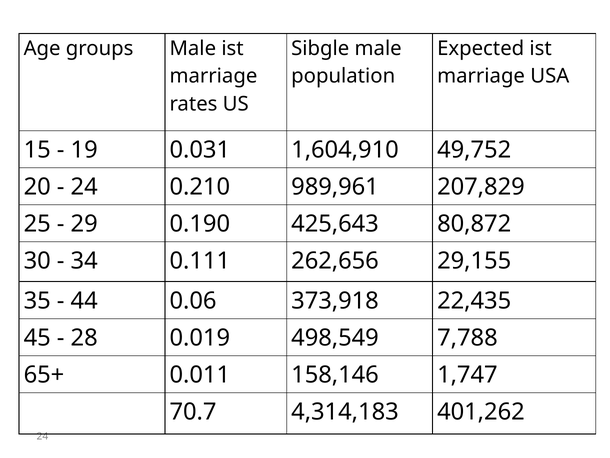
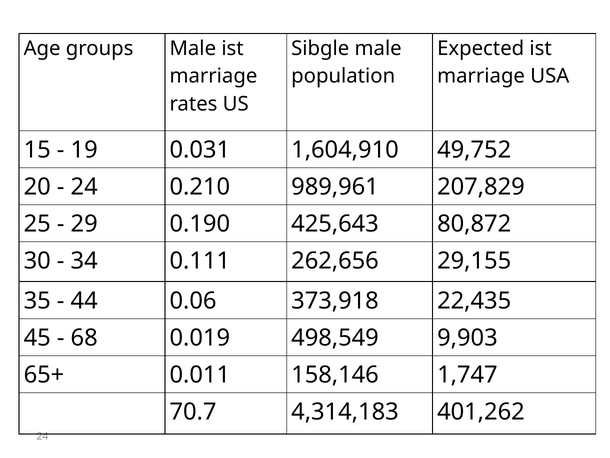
28: 28 -> 68 (84, 337)
7,788: 7,788 -> 9,903 (467, 337)
